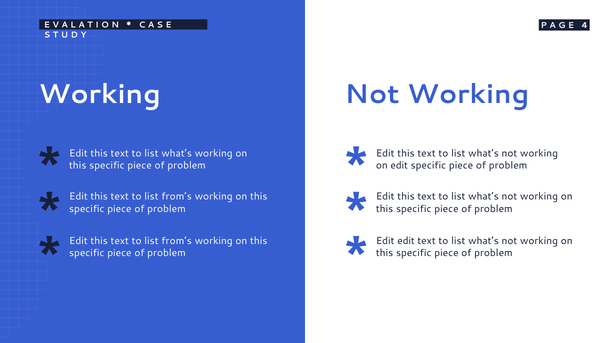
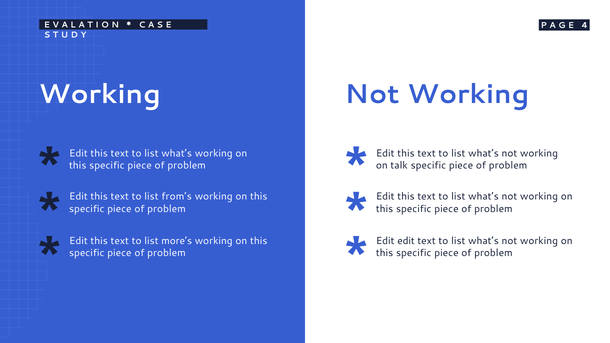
on edit: edit -> talk (399, 166)
from’s: from’s -> more’s (177, 241)
